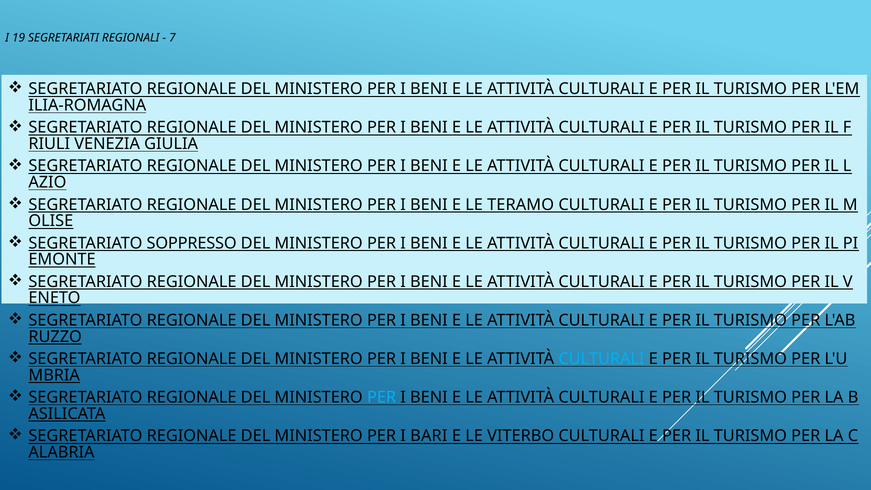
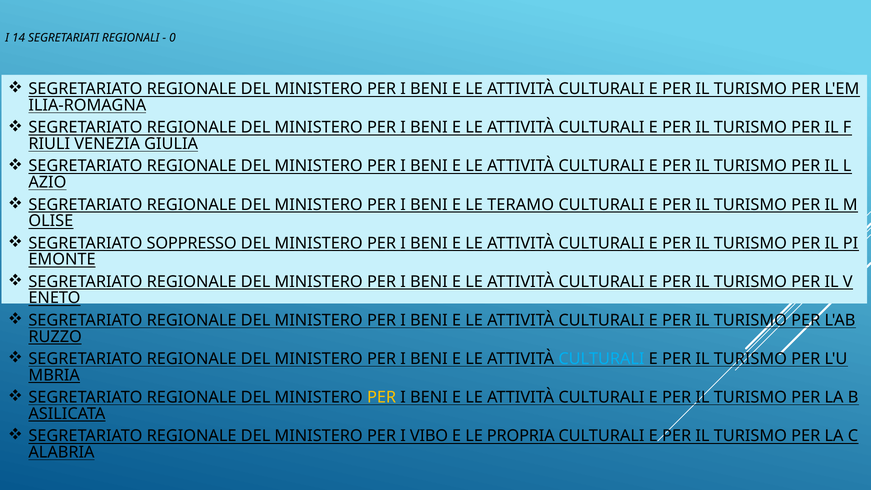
19: 19 -> 14 (19, 38)
7: 7 -> 0 (172, 38)
PER colour: light blue -> yellow (382, 397)
BARI: BARI -> VIBO (429, 436)
VITERBO: VITERBO -> PROPRIA (521, 436)
